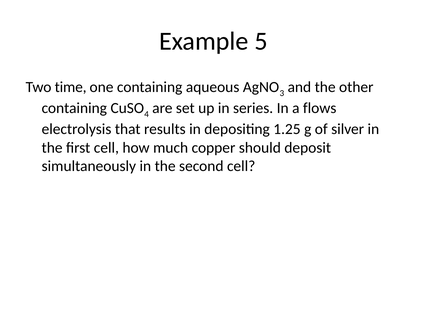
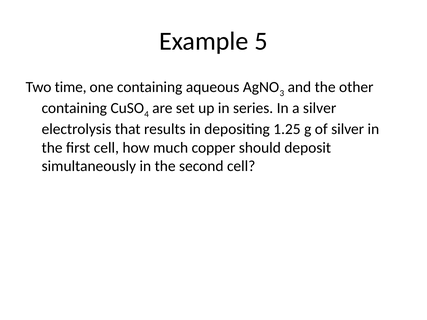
a flows: flows -> silver (320, 108)
